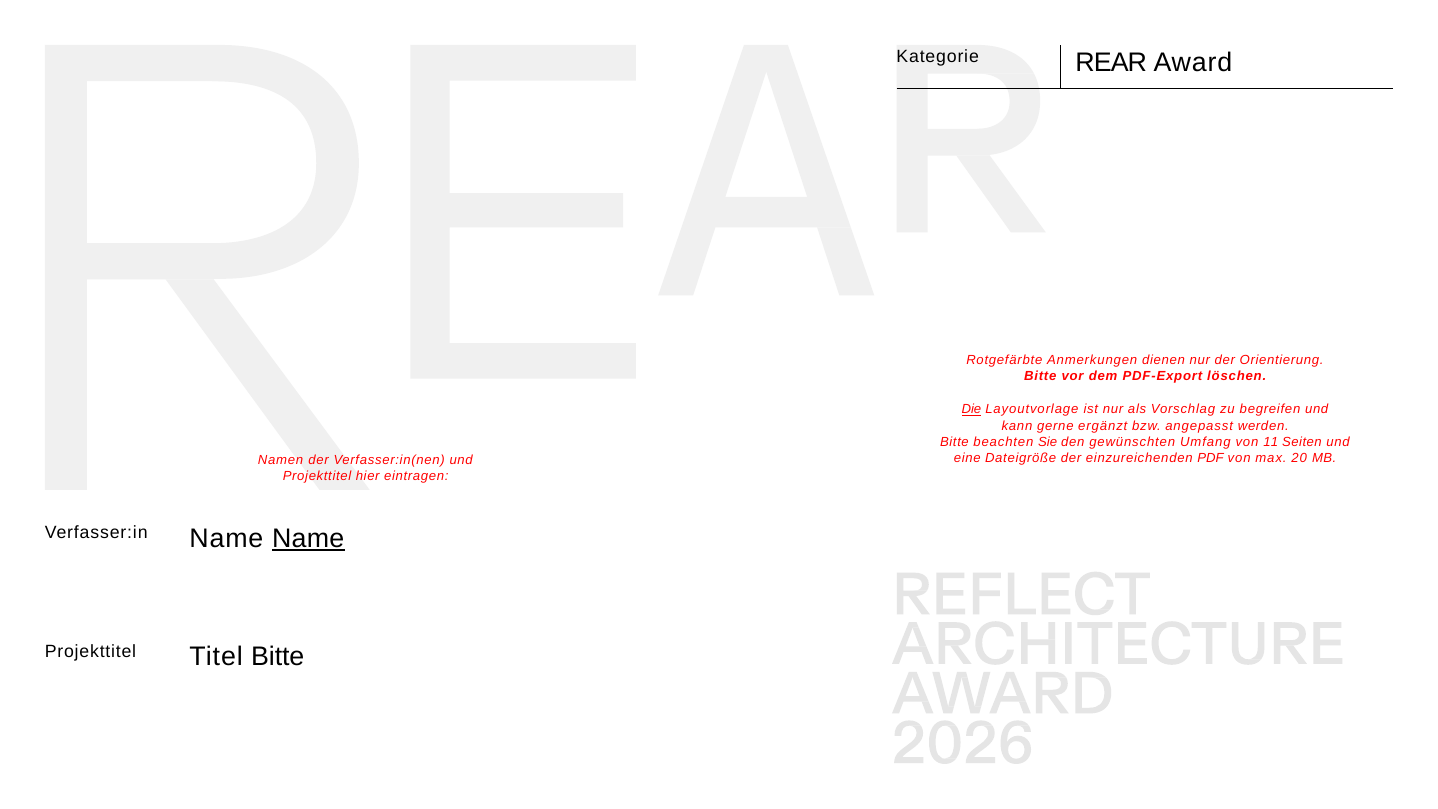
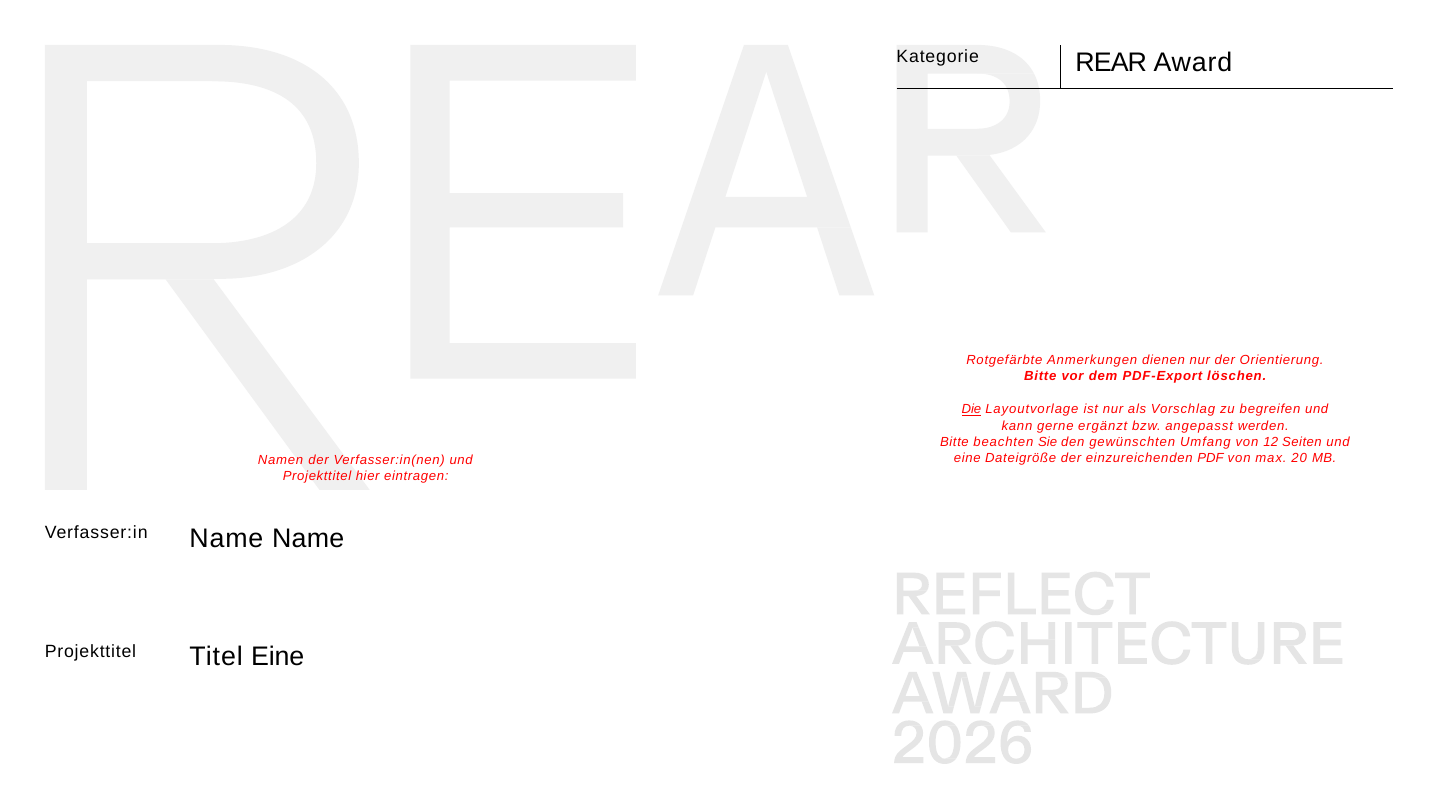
11: 11 -> 12 (1271, 442)
Name underline: present -> none (308, 539)
Titel Bitte: Bitte -> Eine (278, 657)
